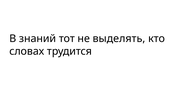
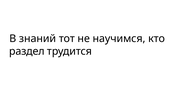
выделять: выделять -> научимся (119, 39)
словах: словах -> раздел (27, 51)
